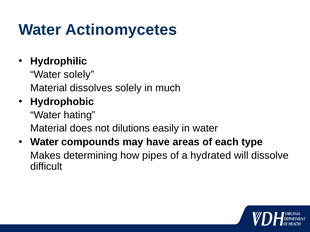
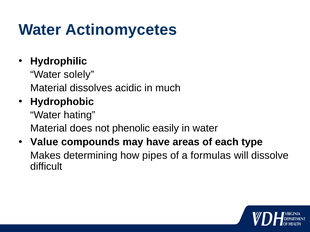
dissolves solely: solely -> acidic (128, 88)
dilutions: dilutions -> phenolic (131, 129)
Water: Water -> Value (44, 142)
hydrated: hydrated -> formulas (211, 156)
